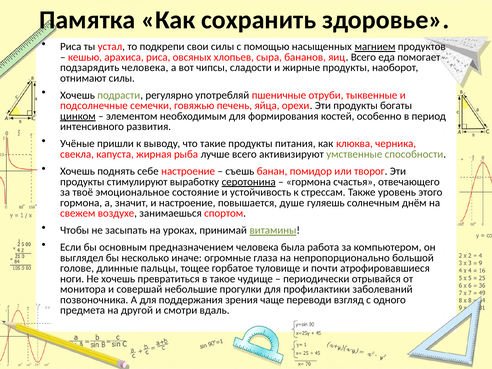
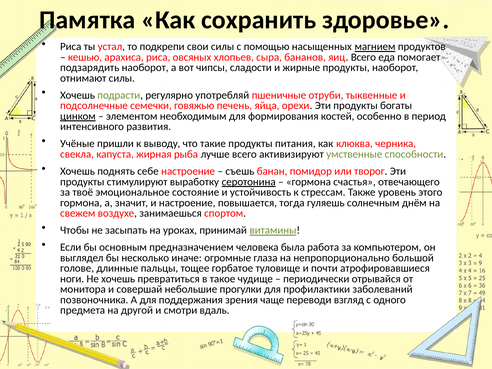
подзарядить человека: человека -> наоборот (145, 68)
душе: душе -> тогда (292, 203)
